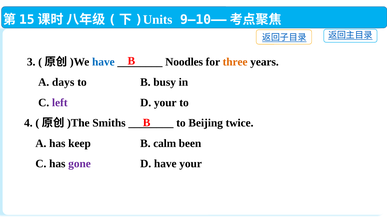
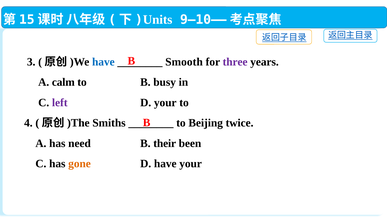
Noodles: Noodles -> Smooth (184, 62)
three colour: orange -> purple (235, 62)
days: days -> calm (63, 82)
keep: keep -> need (80, 143)
calm: calm -> their (165, 143)
gone colour: purple -> orange (80, 163)
